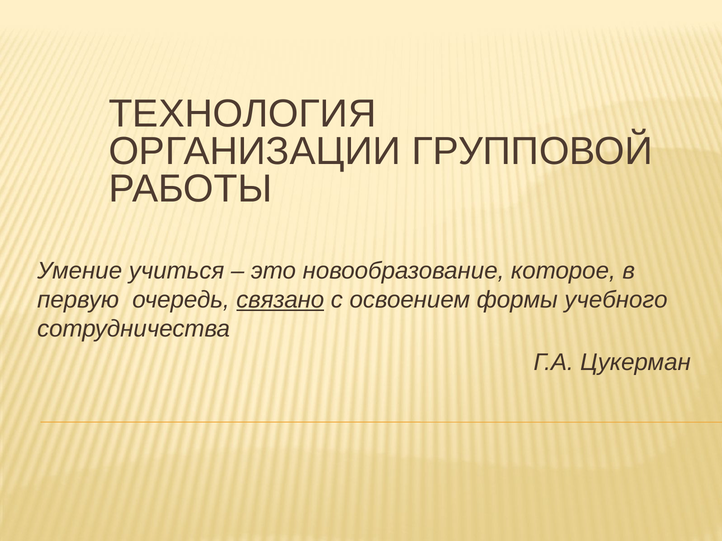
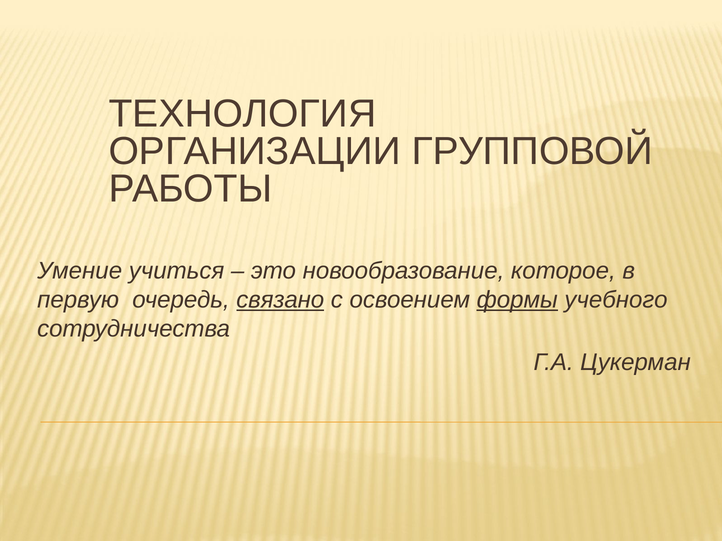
формы underline: none -> present (517, 300)
